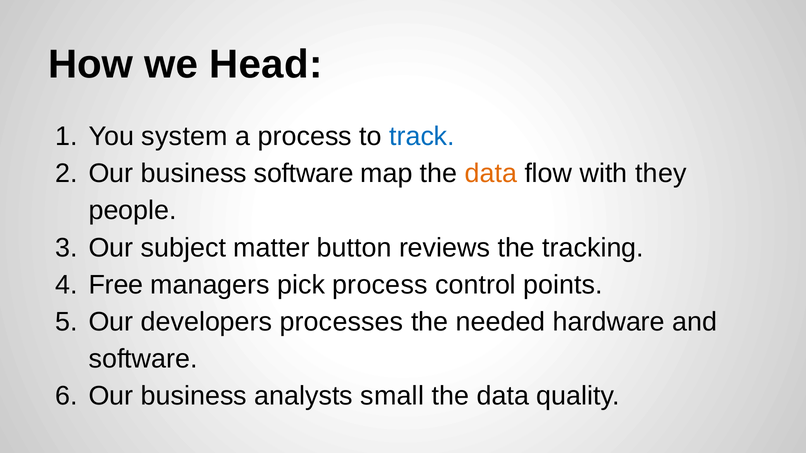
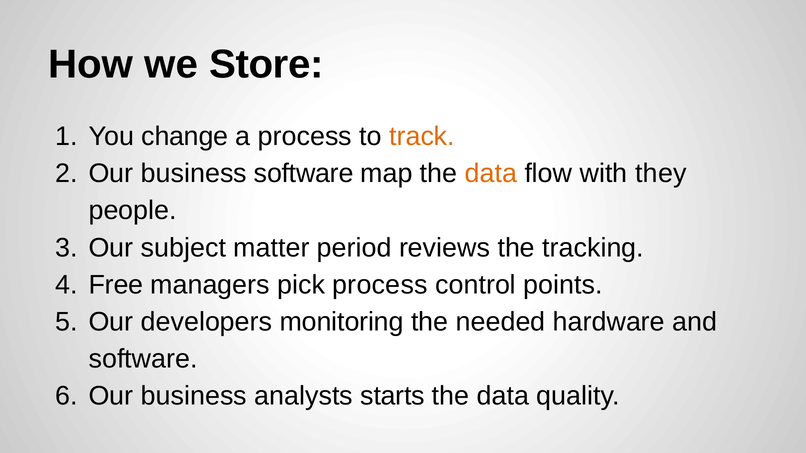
Head: Head -> Store (266, 64)
system: system -> change (185, 137)
track colour: blue -> orange (422, 137)
button: button -> period (354, 248)
processes: processes -> monitoring (342, 322)
small: small -> starts (392, 396)
